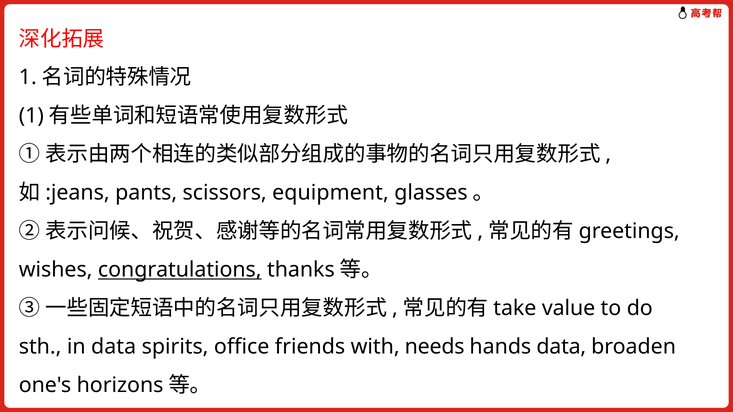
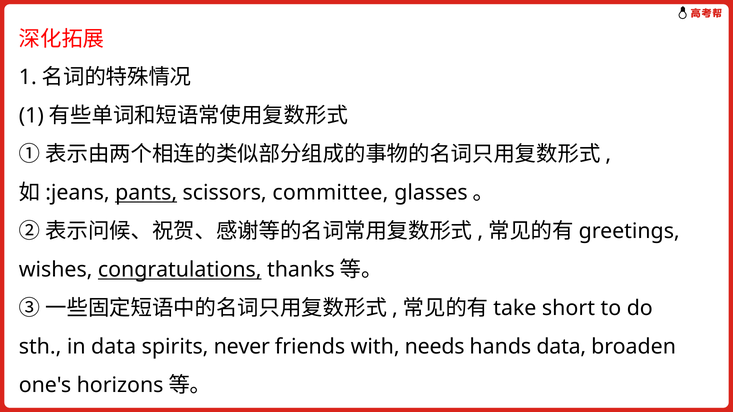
pants underline: none -> present (146, 193)
equipment: equipment -> committee (330, 193)
value: value -> short (568, 309)
office: office -> never (242, 347)
